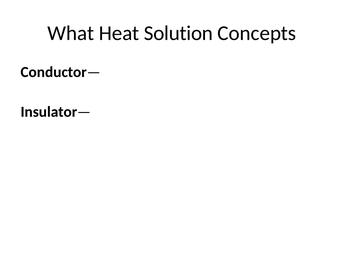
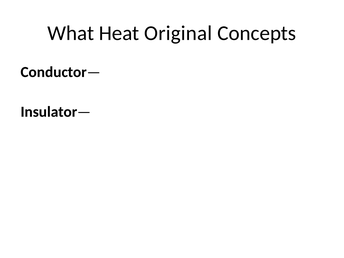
Solution: Solution -> Original (178, 33)
